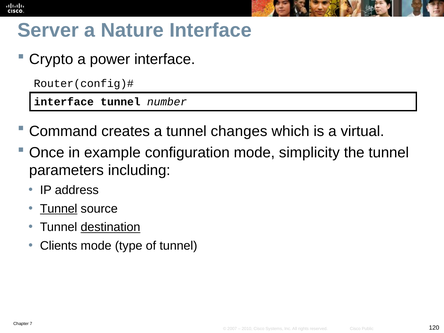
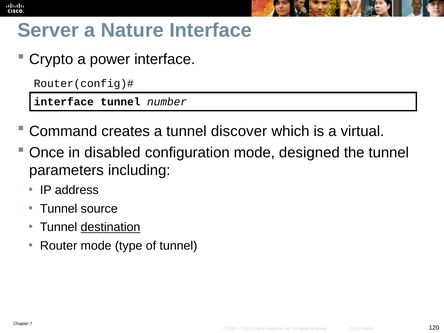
changes: changes -> discover (239, 131)
example: example -> disabled (112, 153)
simplicity: simplicity -> designed (309, 153)
Tunnel underline: present -> none (59, 209)
Clients: Clients -> Router (59, 246)
